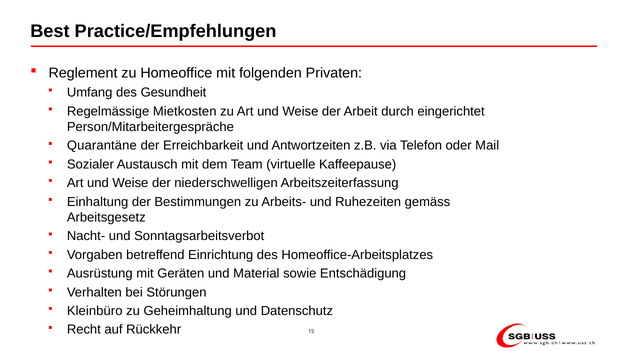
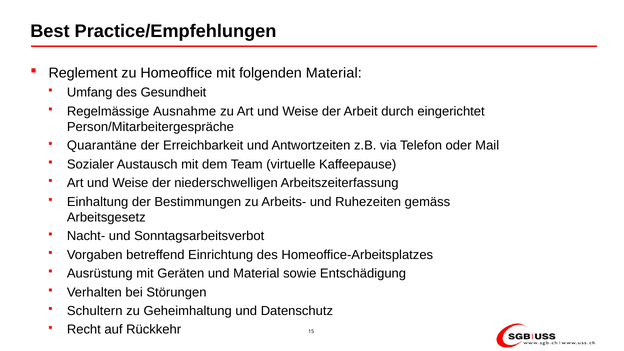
folgenden Privaten: Privaten -> Material (334, 73)
Mietkosten: Mietkosten -> Ausnahme (185, 111)
Kleinbüro: Kleinbüro -> Schultern (95, 311)
